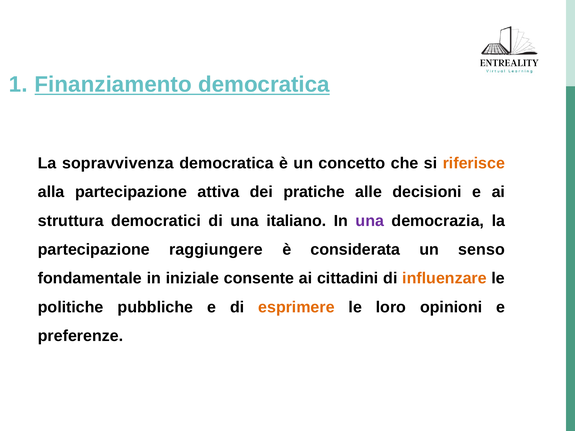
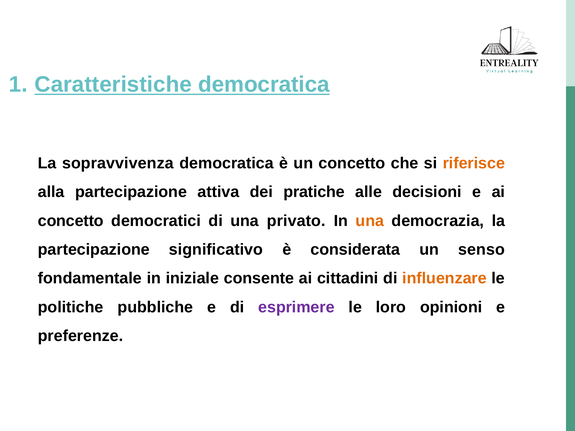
Finanziamento: Finanziamento -> Caratteristiche (113, 85)
struttura: struttura -> concetto (71, 221)
italiano: italiano -> privato (296, 221)
una colour: purple -> orange (370, 221)
raggiungere: raggiungere -> significativo (216, 250)
esprimere colour: orange -> purple (296, 307)
